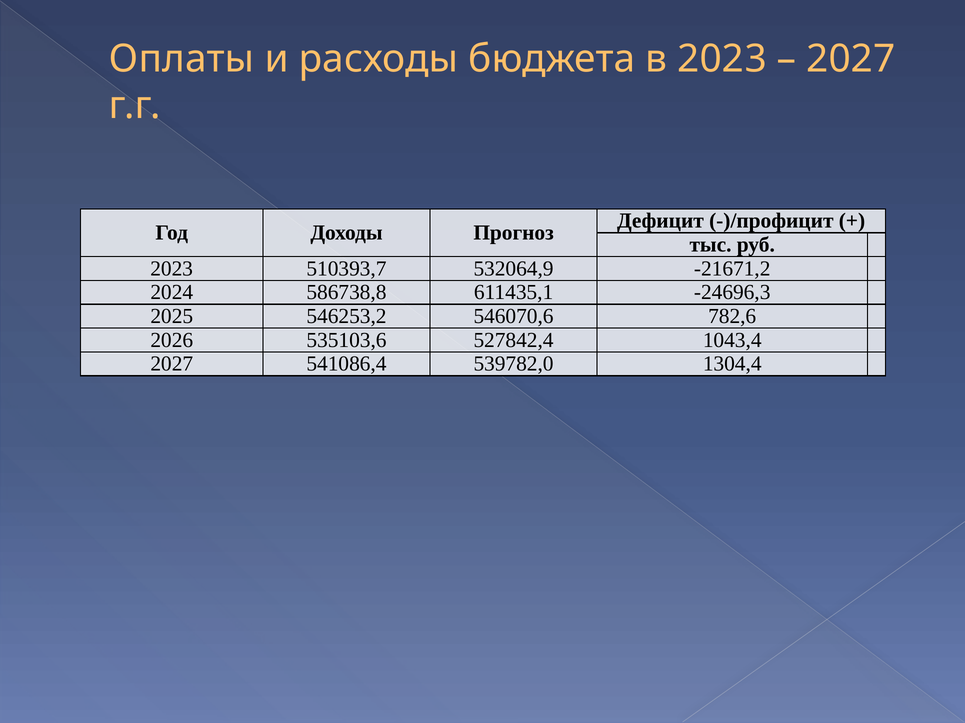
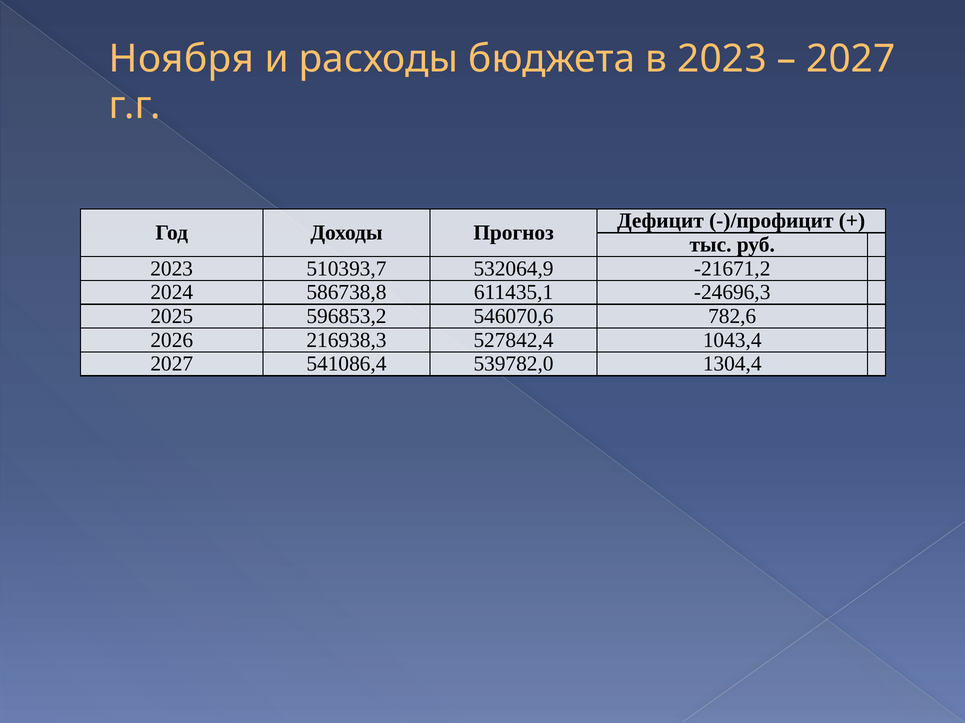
Оплаты: Оплаты -> Ноября (182, 59)
546253,2: 546253,2 -> 596853,2 (346, 317)
535103,6: 535103,6 -> 216938,3 (346, 340)
